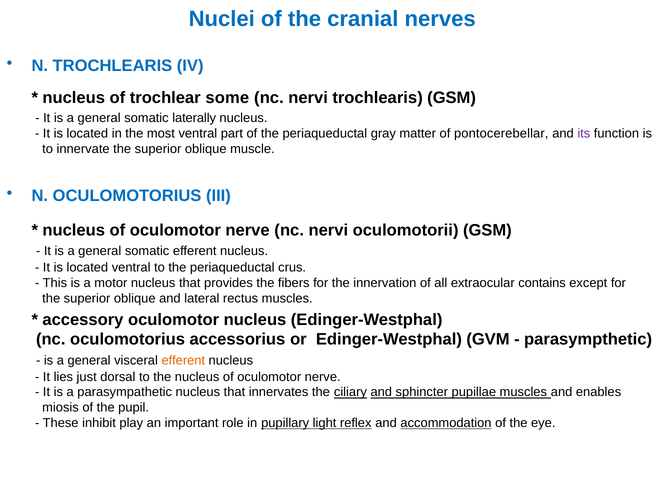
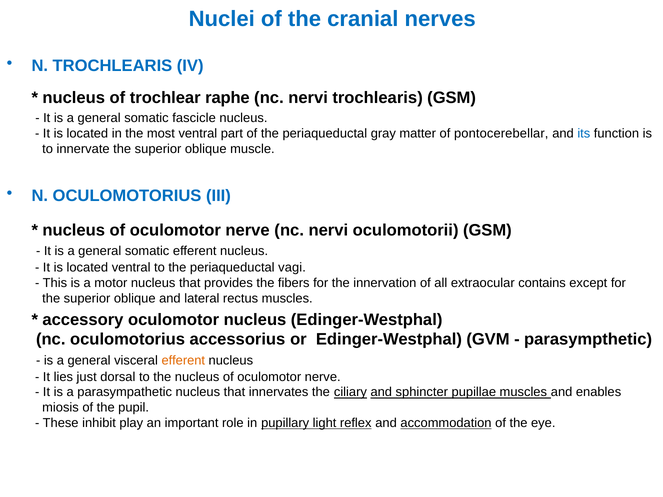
some: some -> raphe (227, 98)
laterally: laterally -> fascicle (194, 118)
its colour: purple -> blue (584, 133)
crus: crus -> vagi (292, 268)
